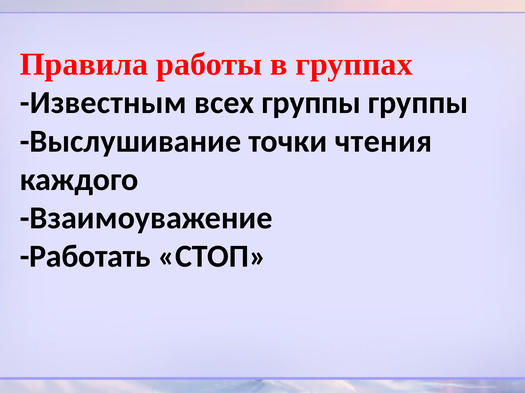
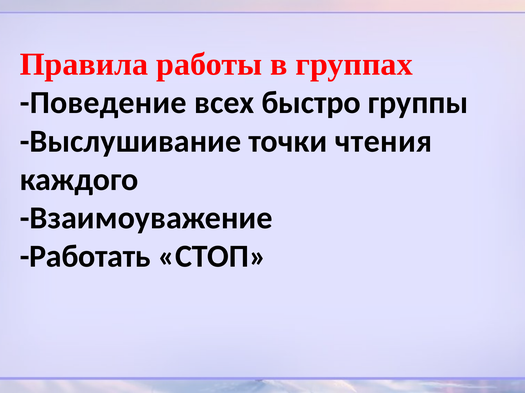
Известным: Известным -> Поведение (103, 103)
всех группы: группы -> быстро (311, 103)
